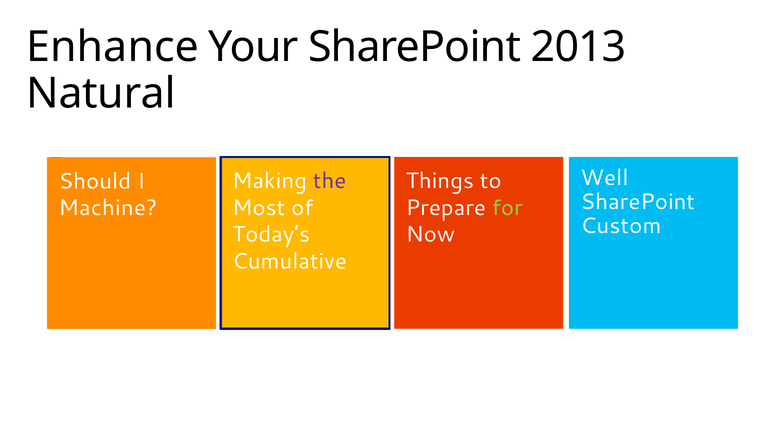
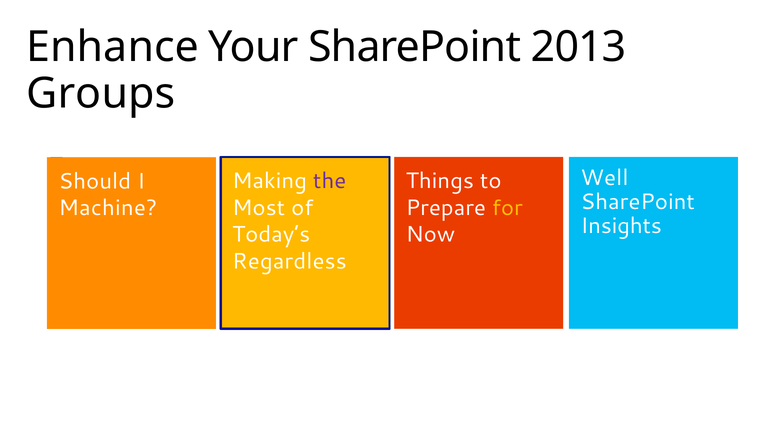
Natural: Natural -> Groups (101, 94)
for colour: light green -> yellow (507, 208)
Custom: Custom -> Insights (621, 226)
Cumulative: Cumulative -> Regardless (289, 261)
